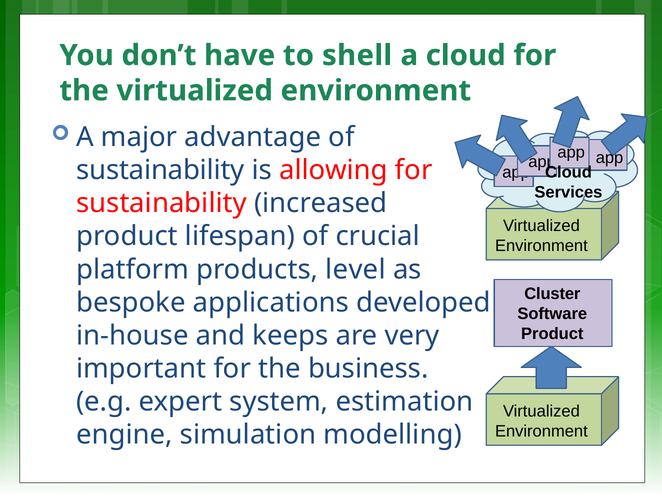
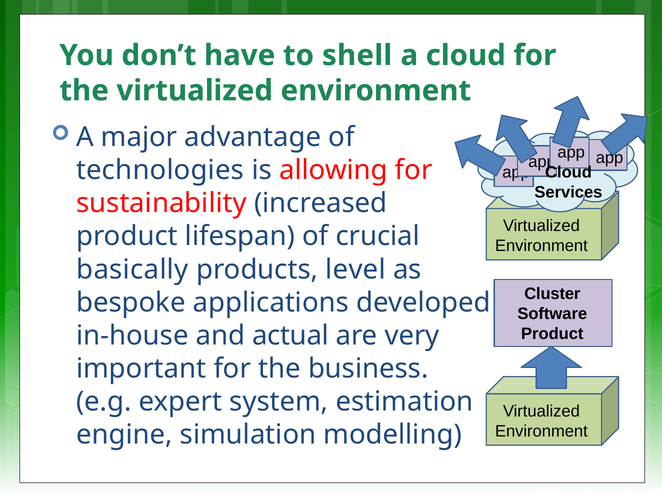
sustainability: sustainability -> technologies (160, 170)
platform: platform -> basically (132, 270)
keeps: keeps -> actual (291, 336)
